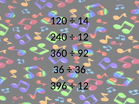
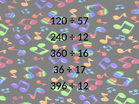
14: 14 -> 57 (83, 21)
92: 92 -> 16 (83, 53)
36: 36 -> 17 (80, 70)
